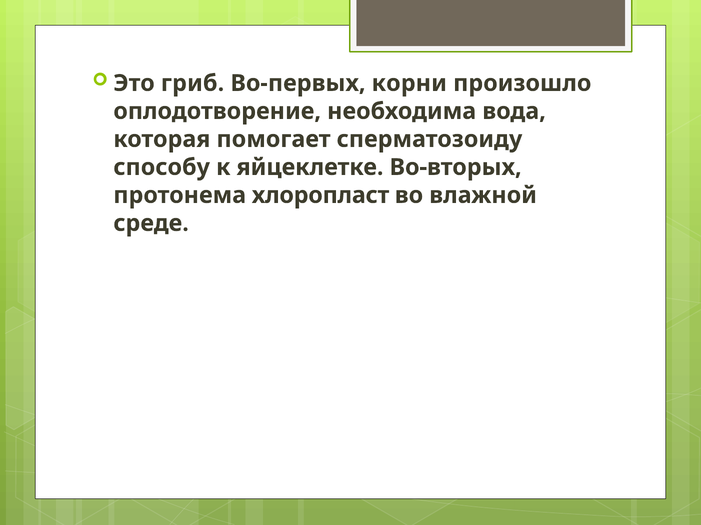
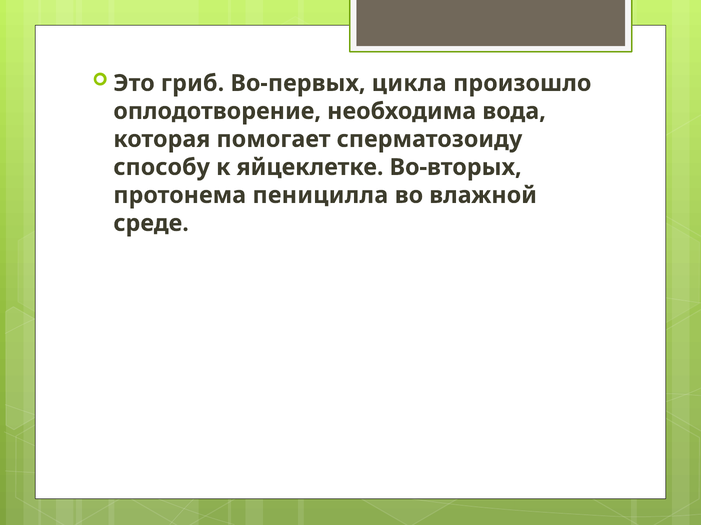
корни: корни -> цикла (409, 83)
хлоропласт: хлоропласт -> пеницилла (320, 195)
